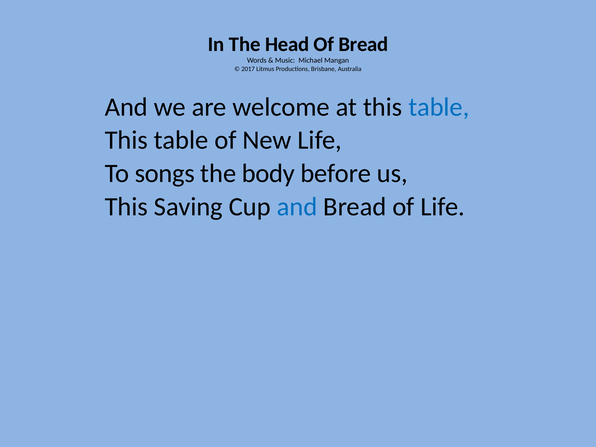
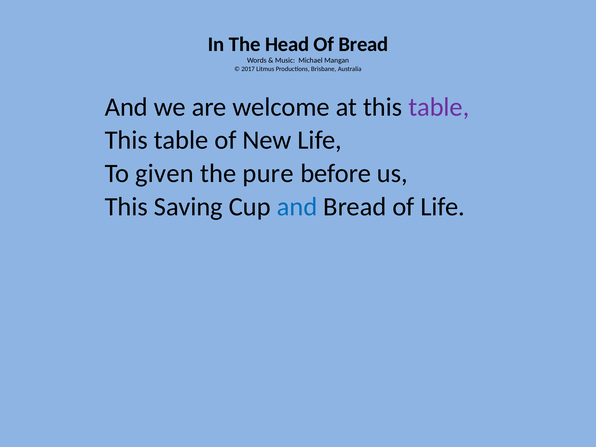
table colour: blue -> purple (439, 107)
songs: songs -> given (165, 173)
body: body -> pure (268, 173)
